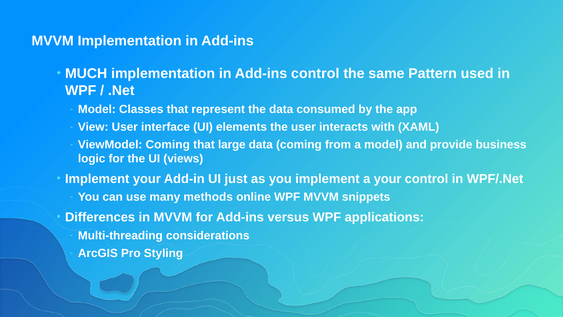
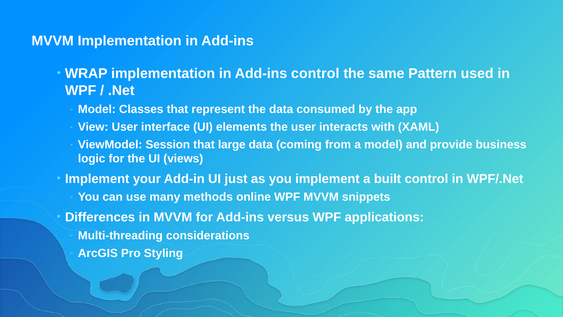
MUCH: MUCH -> WRAP (86, 74)
ViewModel Coming: Coming -> Session (168, 144)
a your: your -> built (388, 179)
